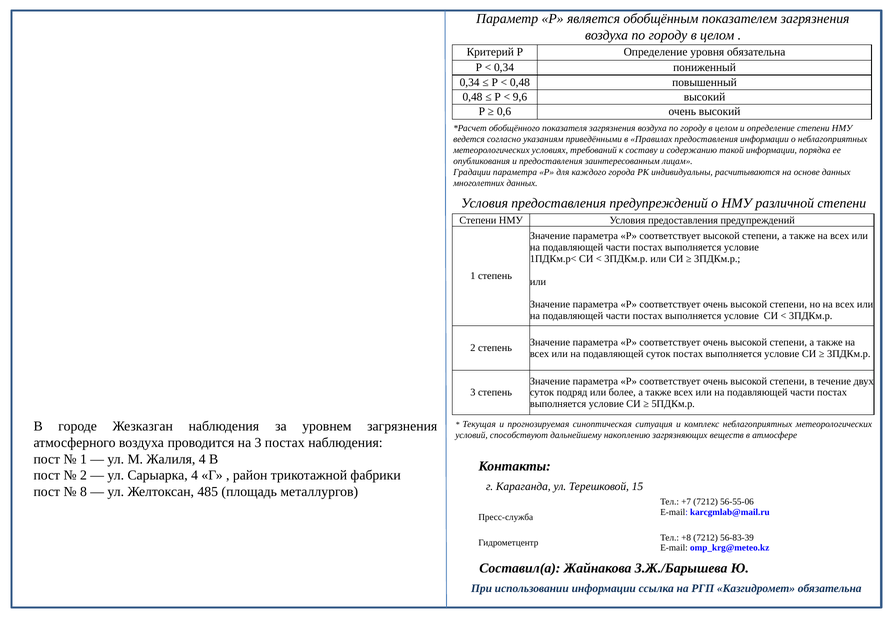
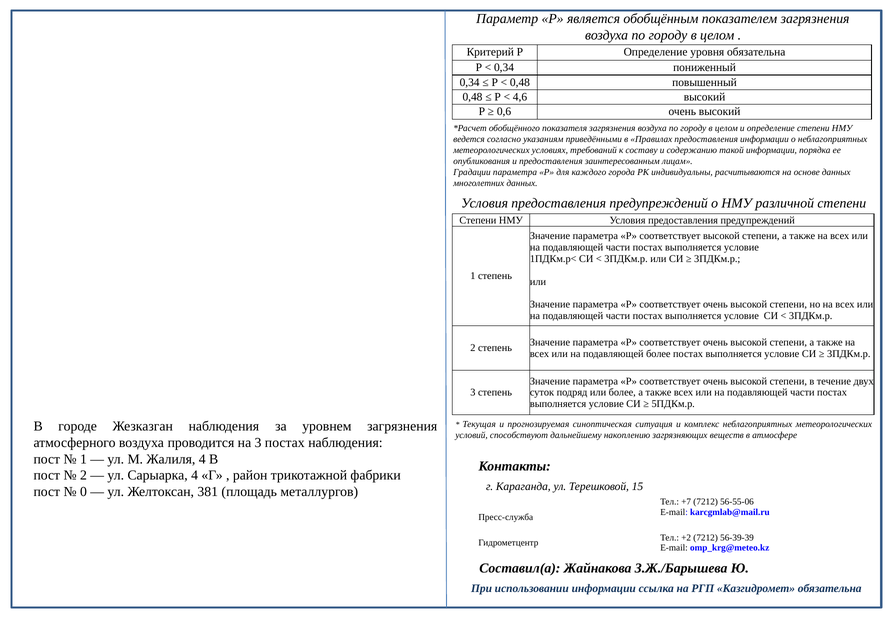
9,6: 9,6 -> 4,6 (520, 97)
подавляющей суток: суток -> более (658, 354)
8: 8 -> 0 (83, 492)
485: 485 -> 381 (208, 492)
+8: +8 -> +2 (686, 538)
56-83-39: 56-83-39 -> 56-39-39 (737, 538)
